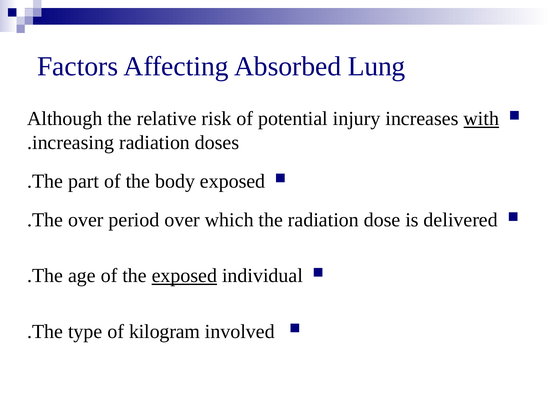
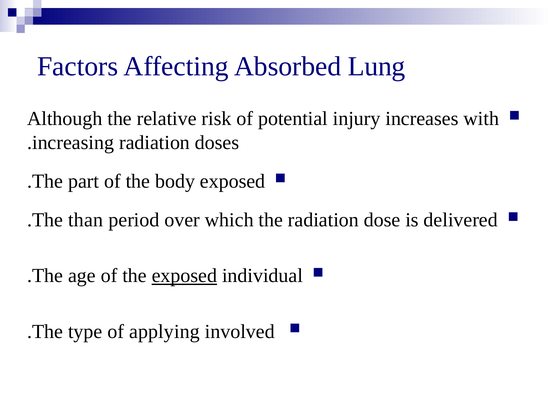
with underline: present -> none (481, 119)
The over: over -> than (86, 220)
kilogram: kilogram -> applying (164, 331)
